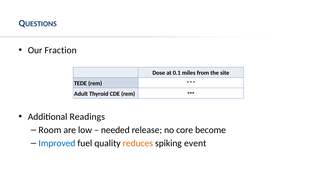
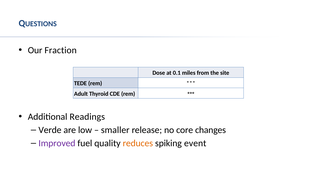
Room: Room -> Verde (50, 130)
needed: needed -> smaller (115, 130)
become: become -> changes (211, 130)
Improved colour: blue -> purple (57, 143)
